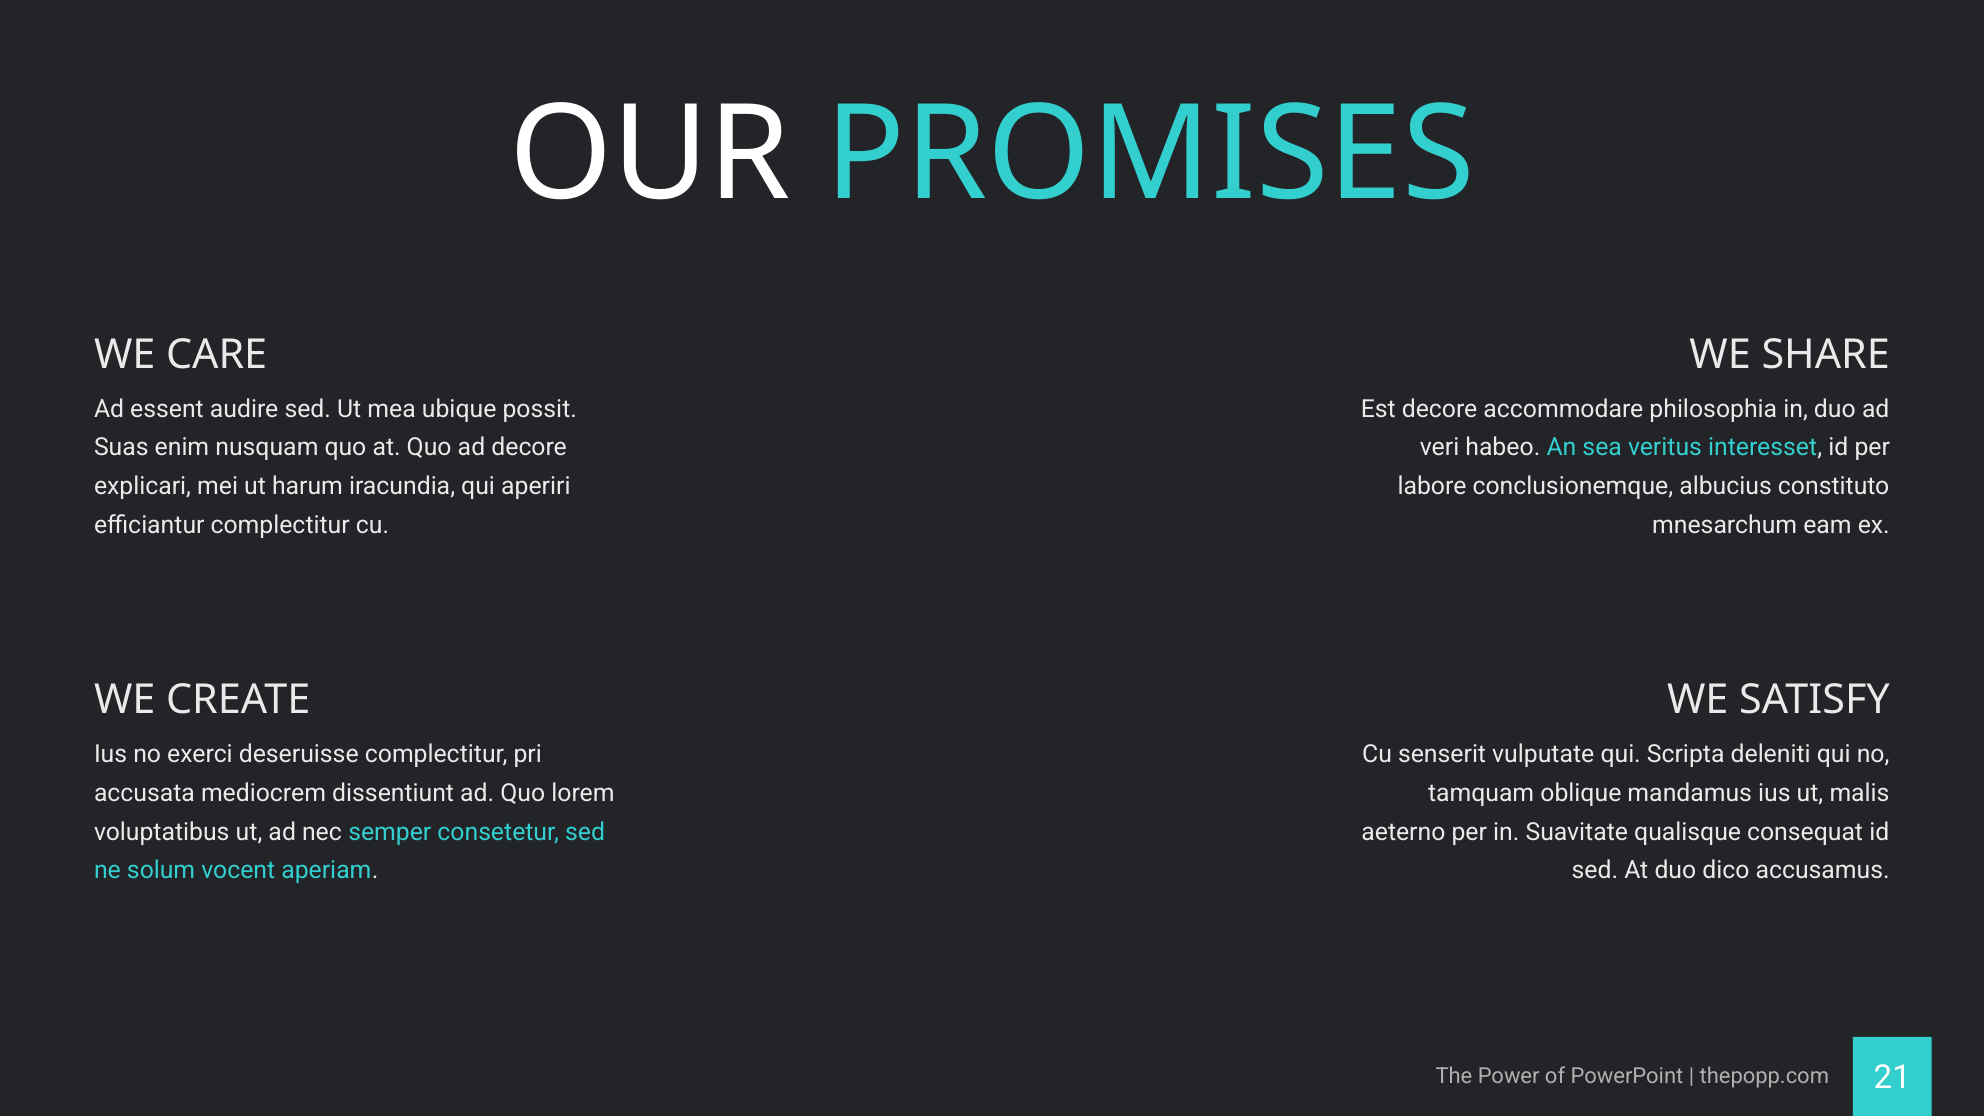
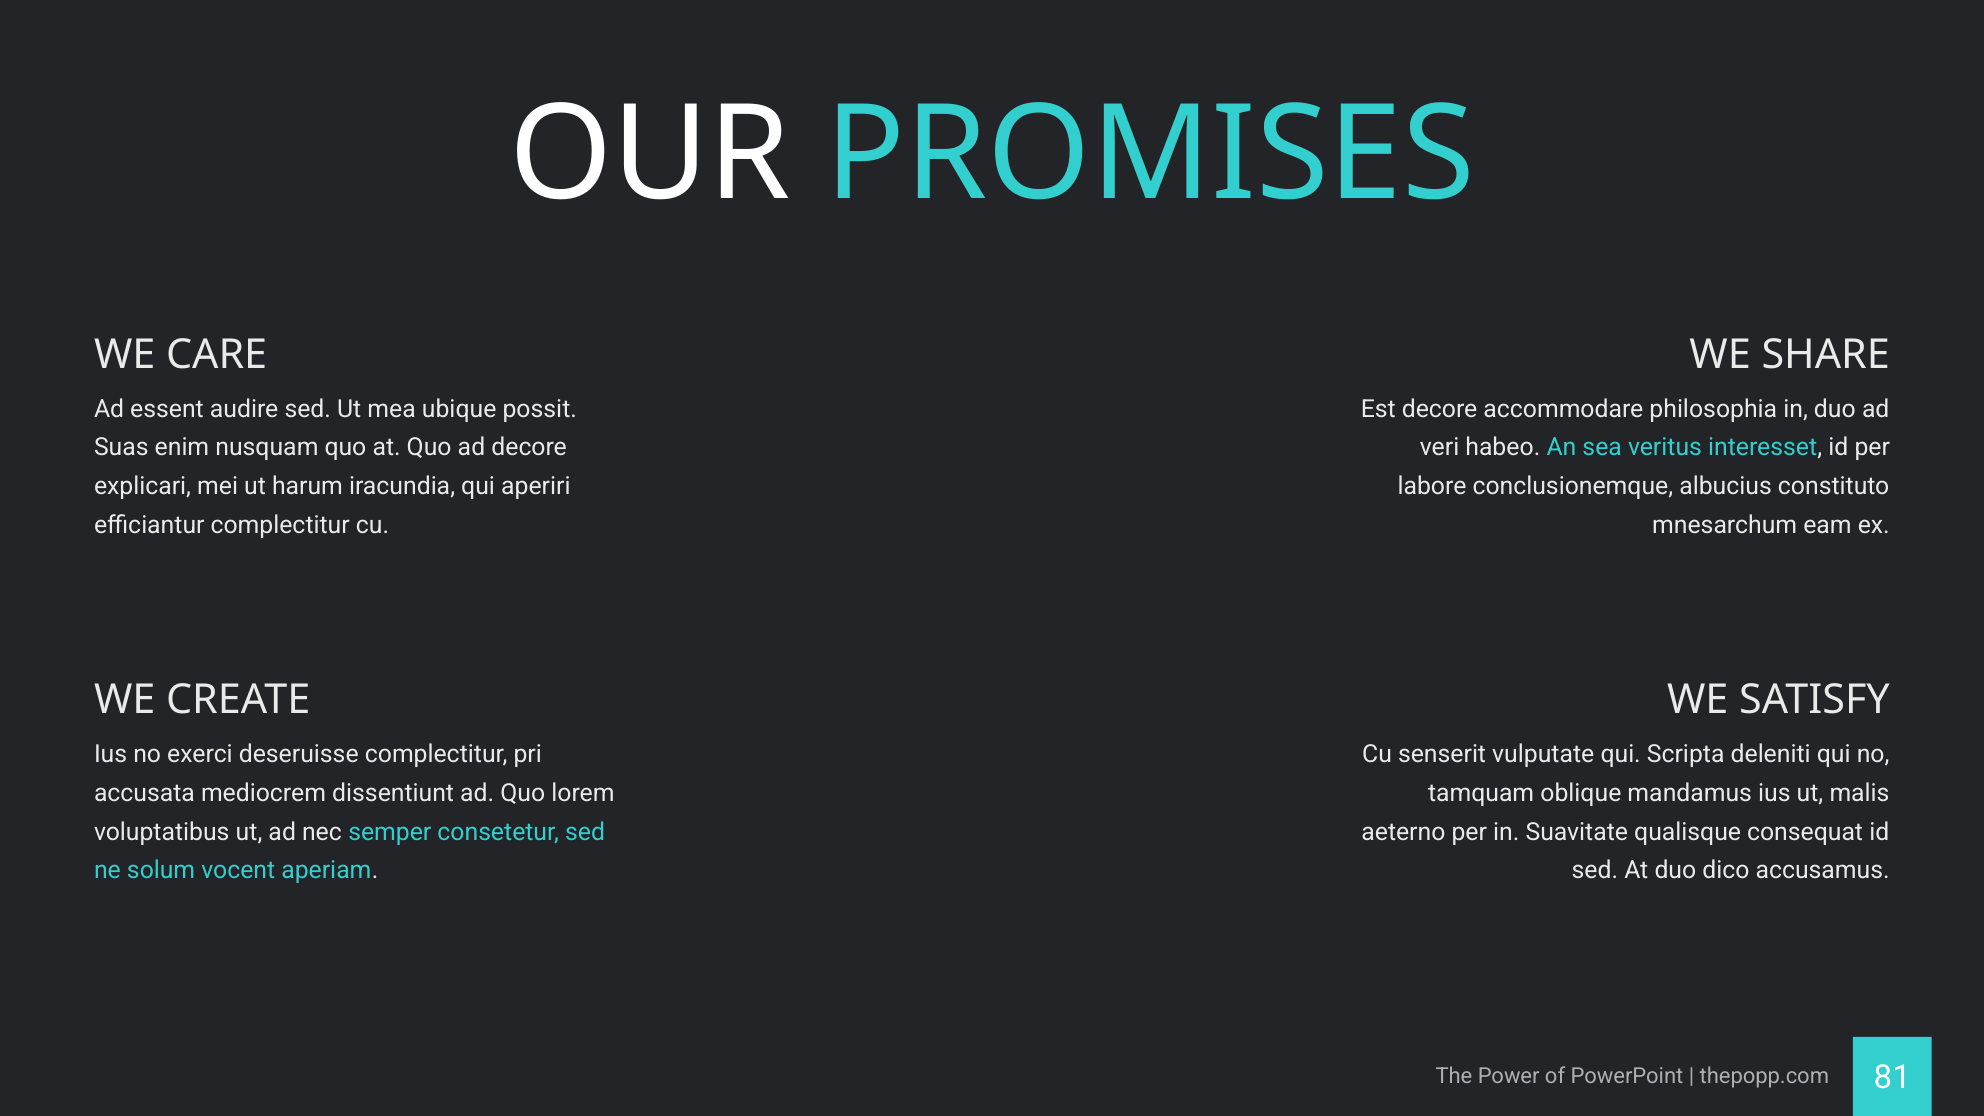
21: 21 -> 81 (1892, 1077)
